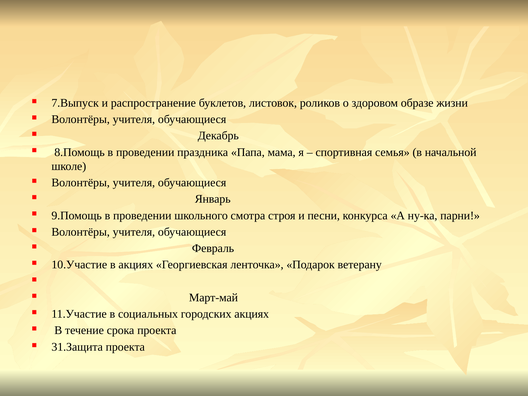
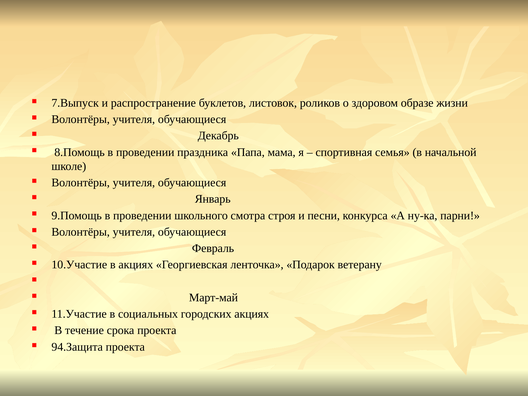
31.Защита: 31.Защита -> 94.Защита (77, 347)
